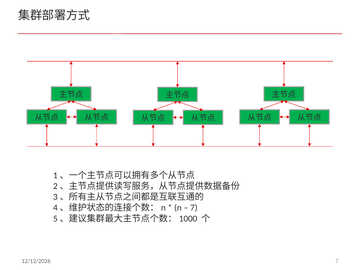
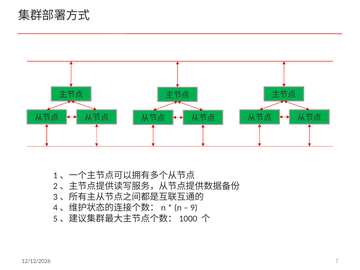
7: 7 -> 9 (194, 208)
